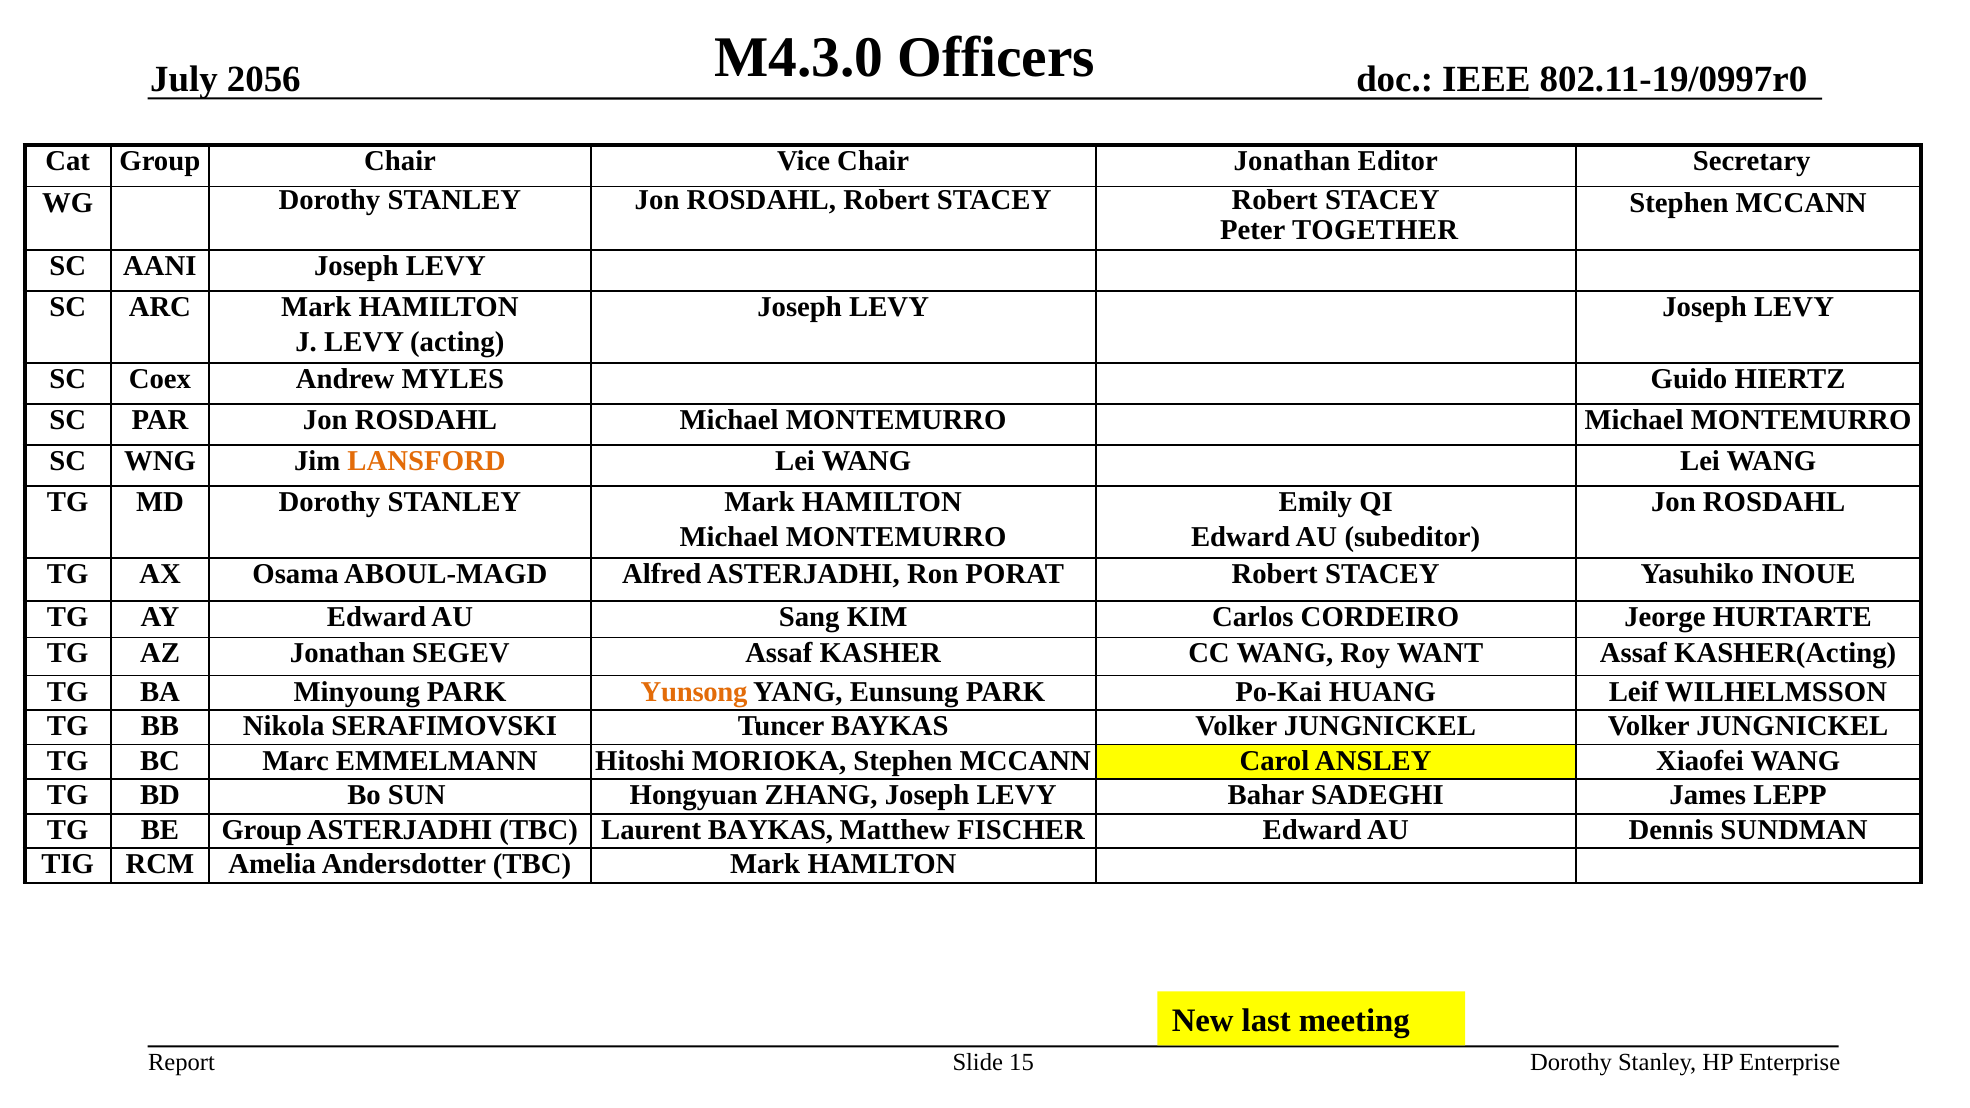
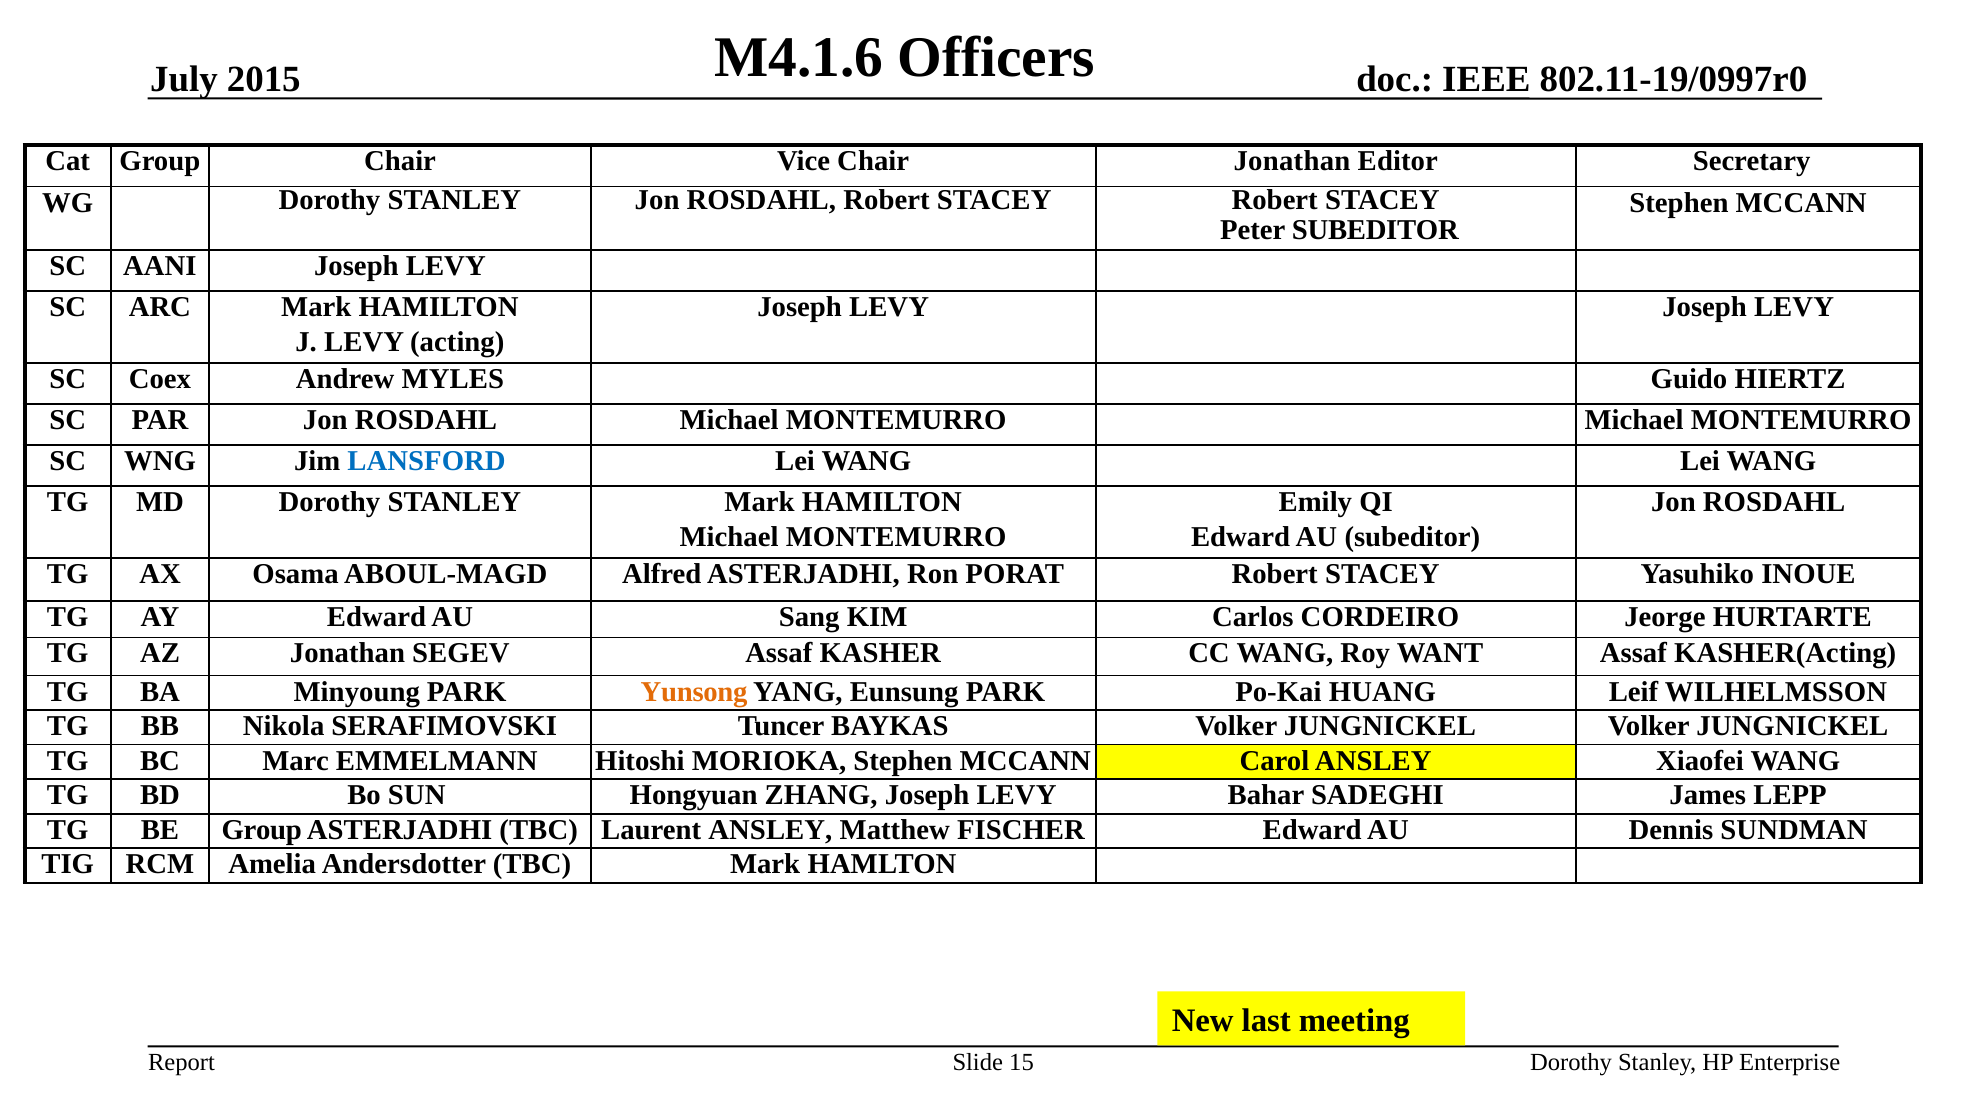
M4.3.0: M4.3.0 -> M4.1.6 (799, 58)
2056: 2056 -> 2015 (264, 79)
Peter TOGETHER: TOGETHER -> SUBEDITOR (1375, 230)
LANSFORD colour: orange -> blue (427, 461)
Laurent BAYKAS: BAYKAS -> ANSLEY (770, 830)
